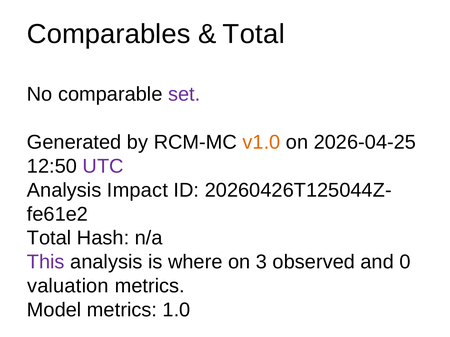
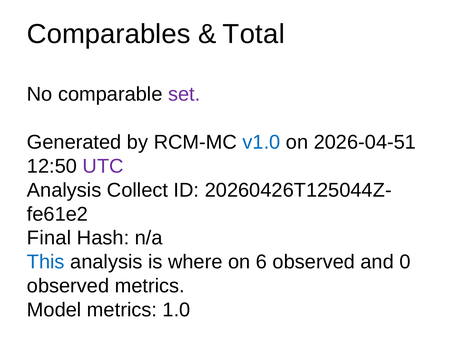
v1.0 colour: orange -> blue (261, 142)
2026-04-25: 2026-04-25 -> 2026-04-51 (365, 142)
Impact: Impact -> Collect (138, 190)
Total: Total -> Final (49, 238)
This colour: purple -> blue (46, 262)
3: 3 -> 6 (262, 262)
valuation: valuation -> observed (68, 286)
